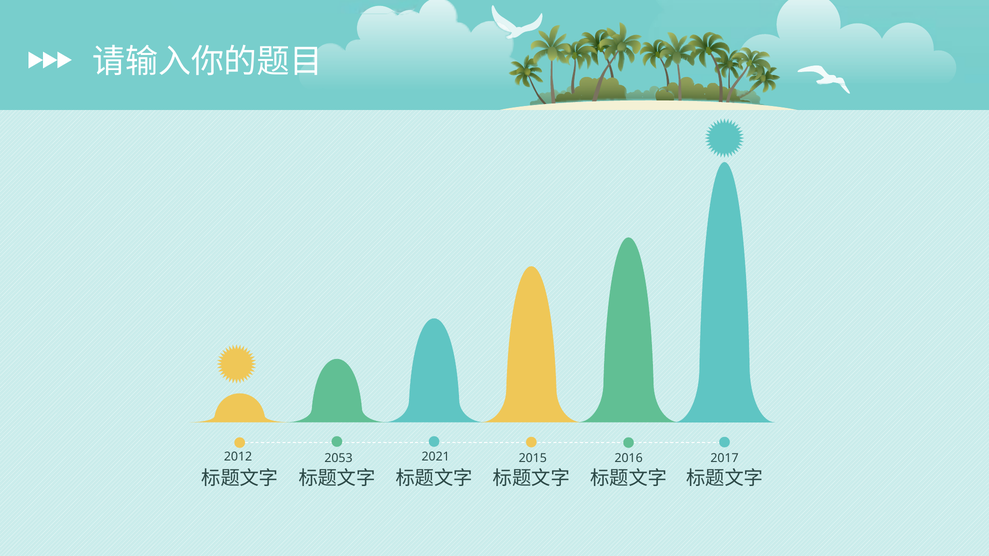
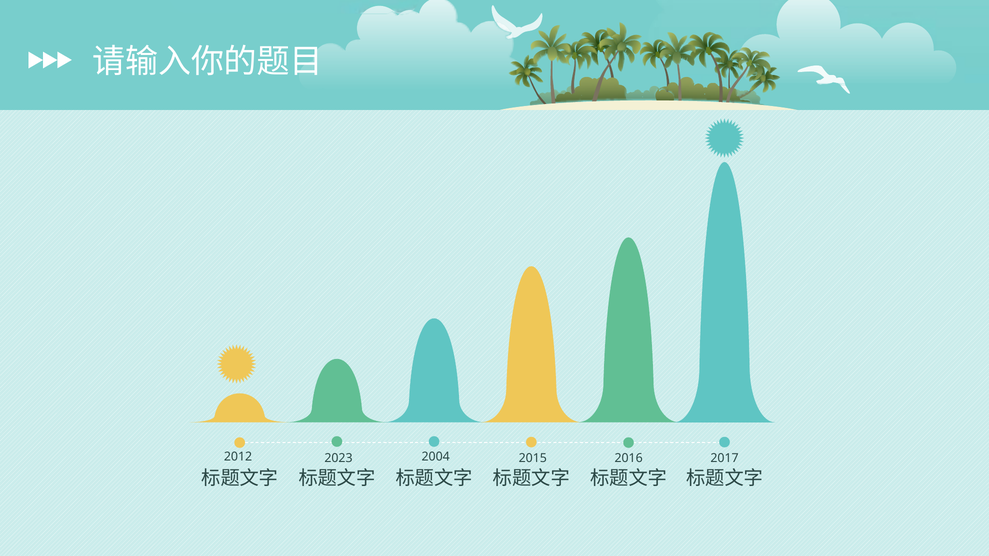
2021: 2021 -> 2004 (436, 457)
2053: 2053 -> 2023 (338, 458)
